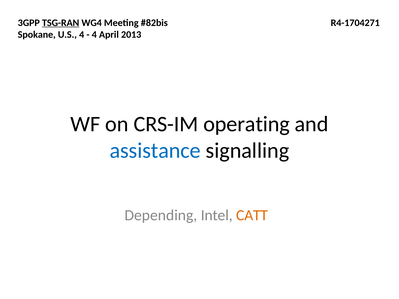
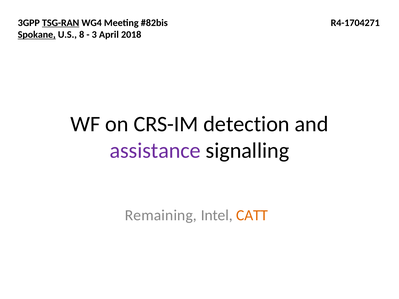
Spokane underline: none -> present (37, 35)
U.S 4: 4 -> 8 (82, 35)
4: 4 -> 3 (94, 35)
2013: 2013 -> 2018 (131, 35)
operating: operating -> detection (246, 124)
assistance colour: blue -> purple (155, 151)
Depending: Depending -> Remaining (161, 215)
